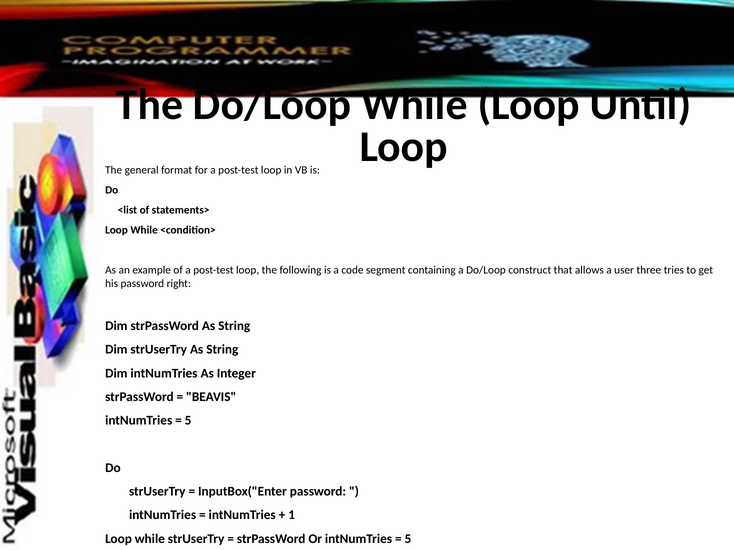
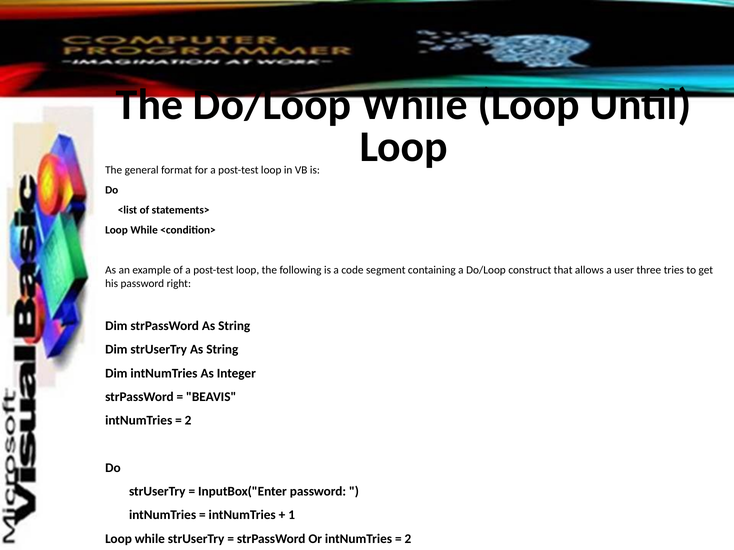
5: 5 -> 2 (188, 421)
5: 5 -> 2 (408, 539)
